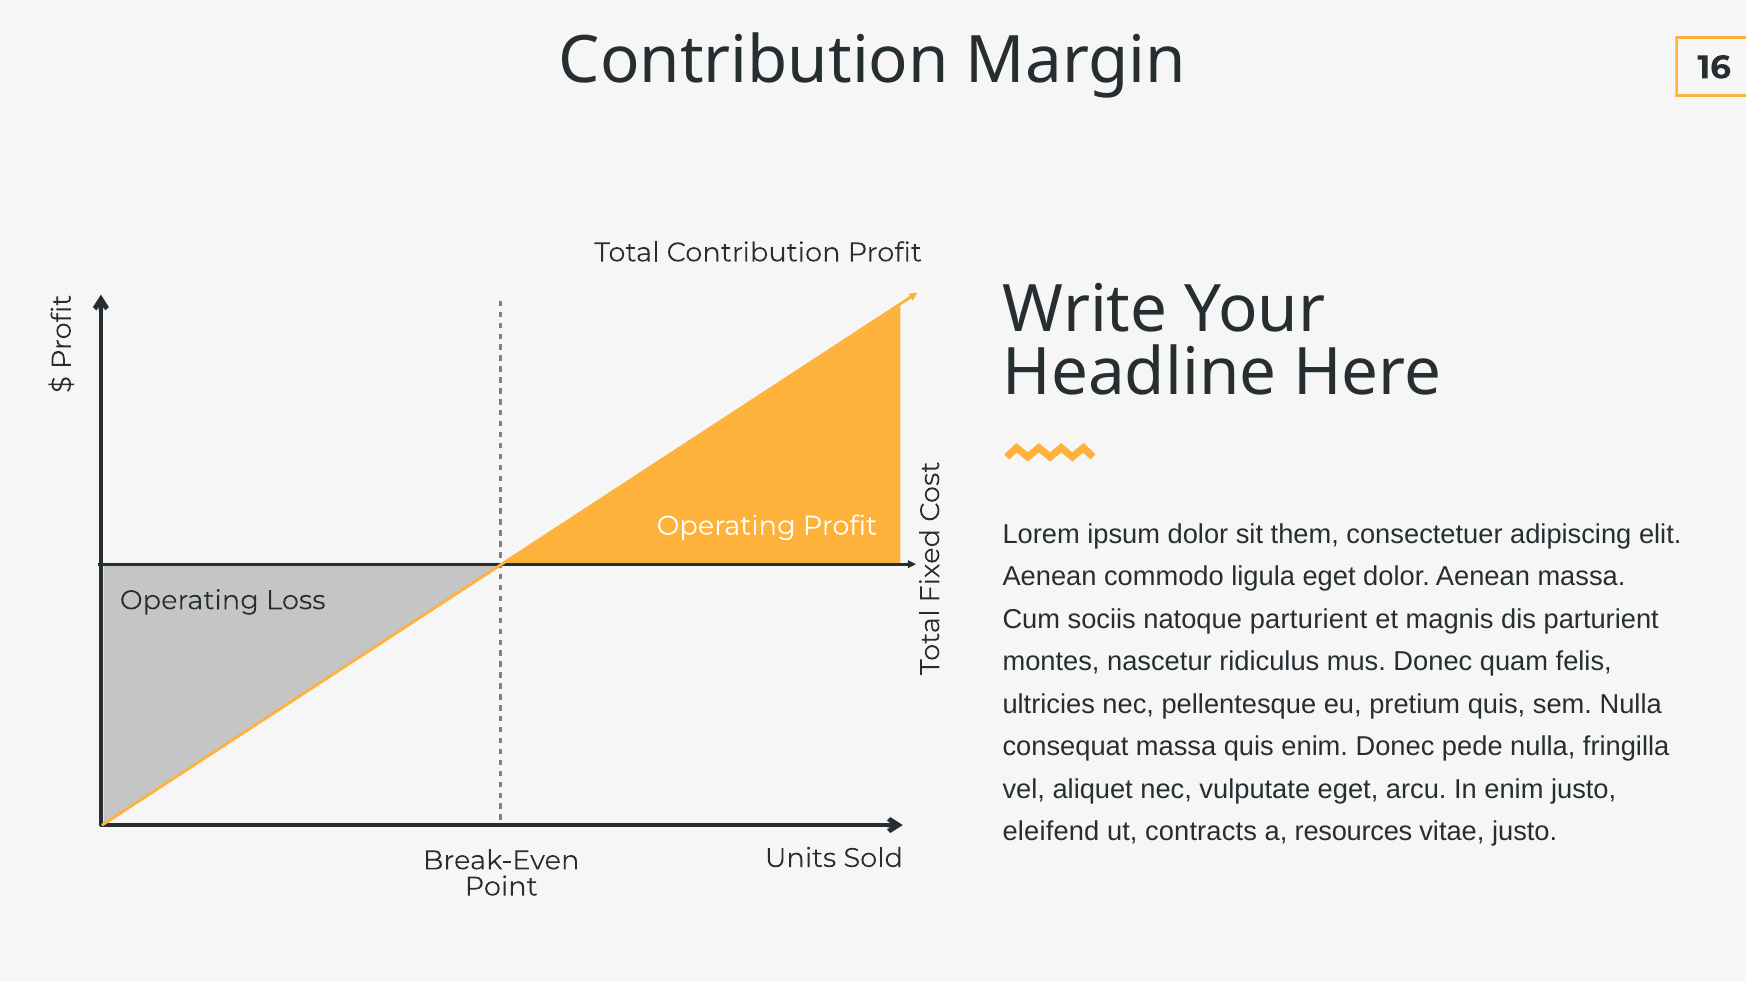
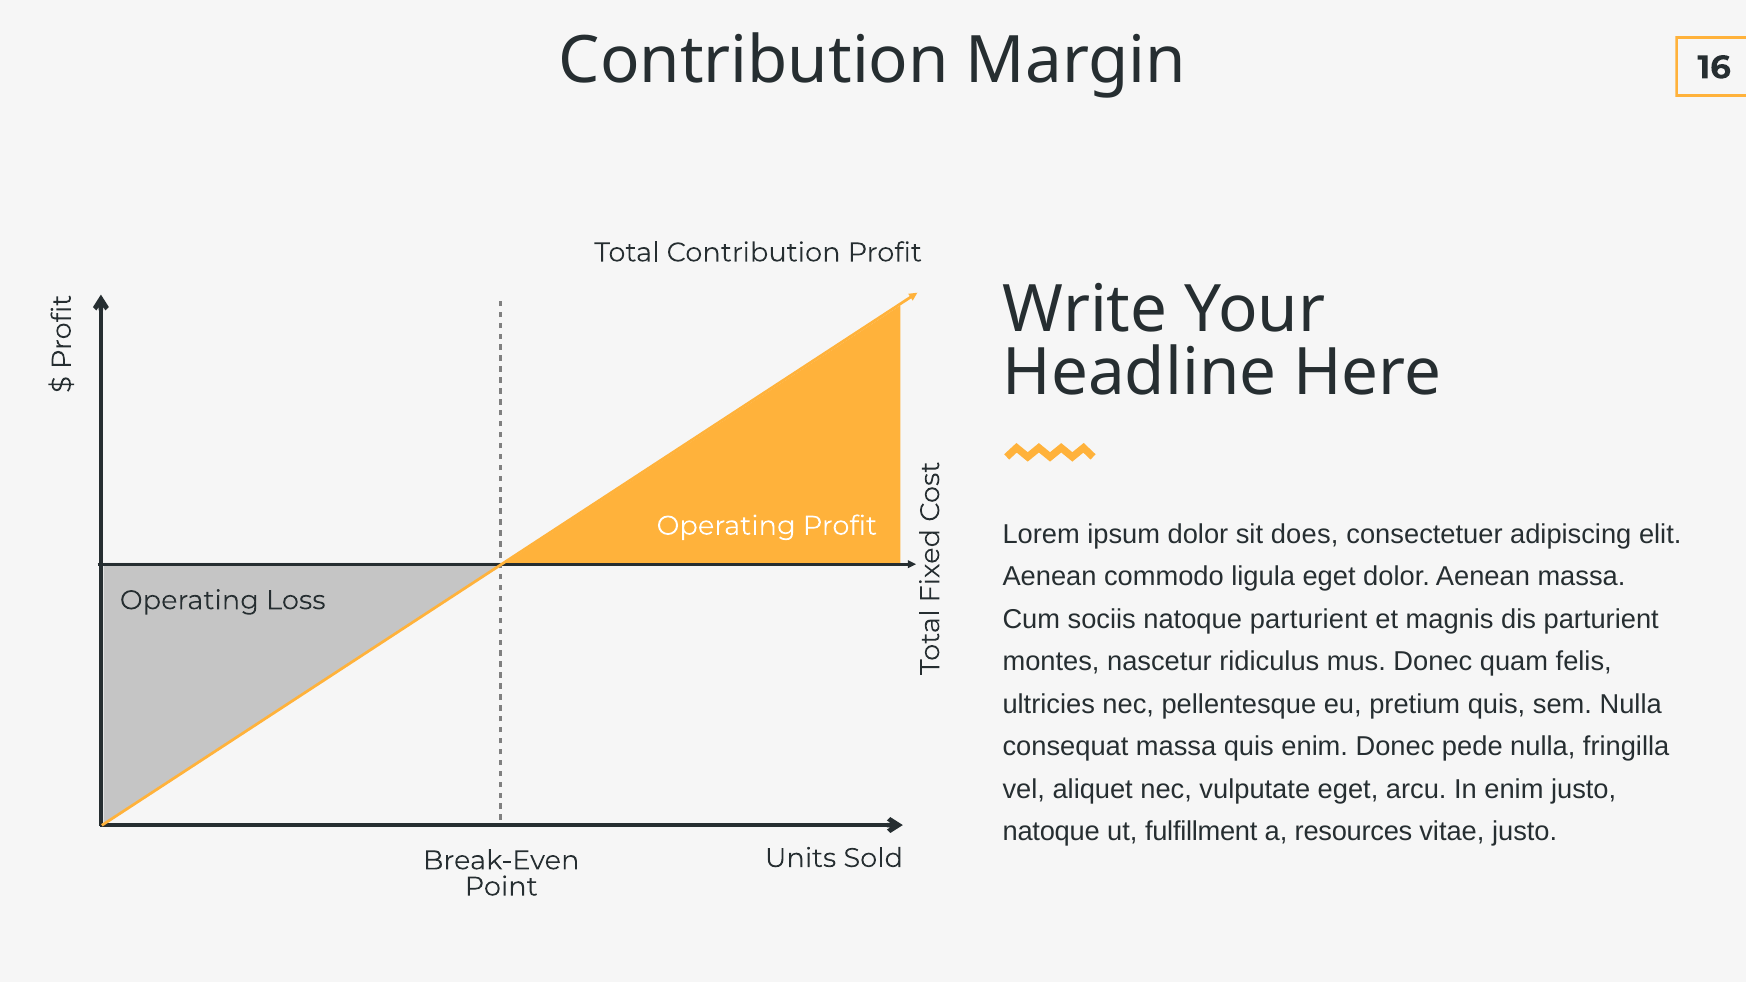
them: them -> does (1305, 534)
eleifend: eleifend -> natoque (1051, 832)
contracts: contracts -> fulfillment (1201, 832)
